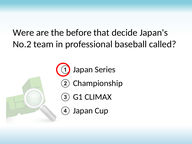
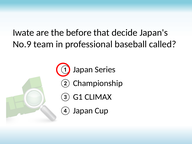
Were: Were -> Iwate (23, 33)
No.2: No.2 -> No.9 (22, 44)
